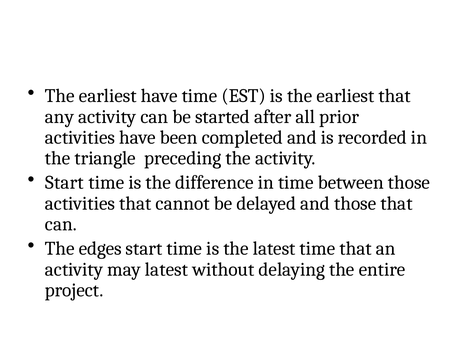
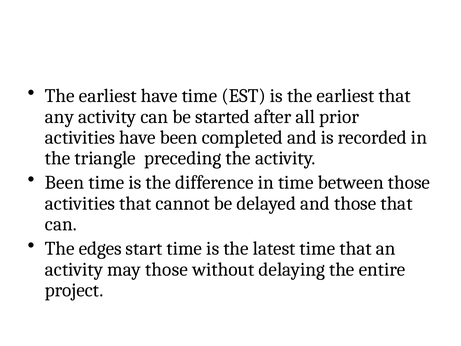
Start: Start -> Been (65, 183)
may latest: latest -> those (166, 269)
